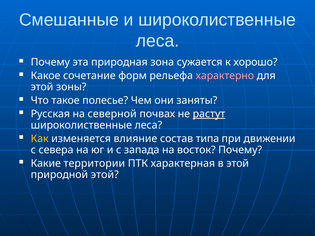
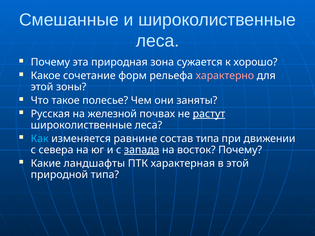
северной: северной -> железной (112, 114)
Как colour: yellow -> light blue (40, 139)
влияние: влияние -> равнине (135, 139)
запада underline: none -> present (142, 150)
территории: территории -> ландшафты (94, 163)
природной этой: этой -> типа (105, 175)
